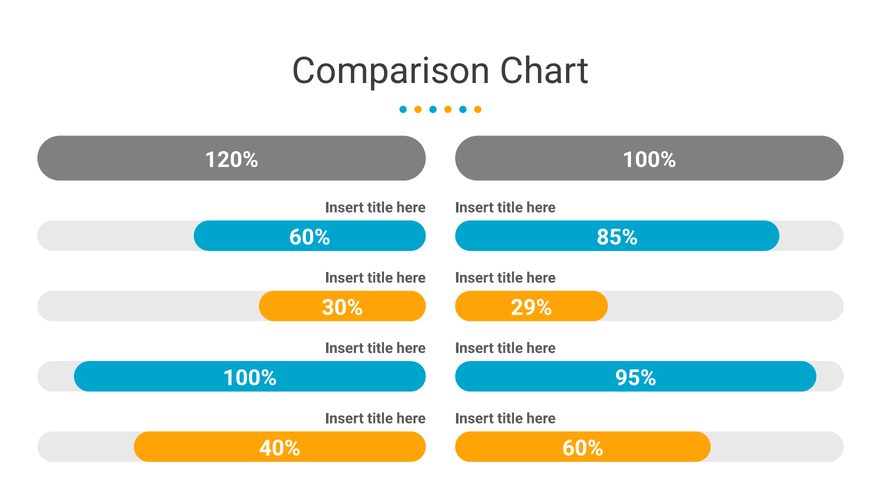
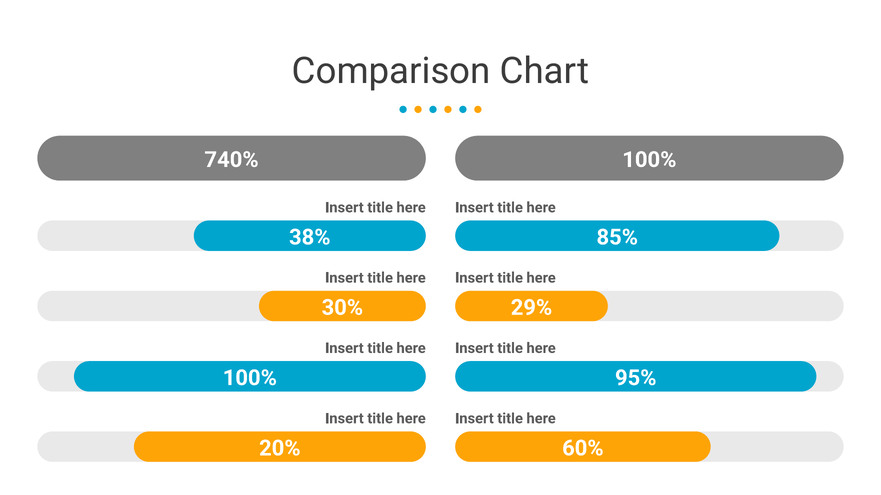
120%: 120% -> 740% (232, 160)
60%: 60% -> 38% (310, 237)
40%: 40% -> 20% (280, 449)
